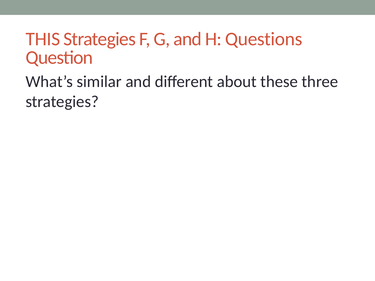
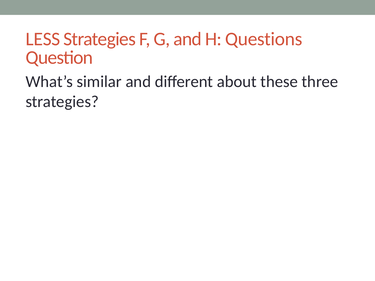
THIS: THIS -> LESS (43, 39)
